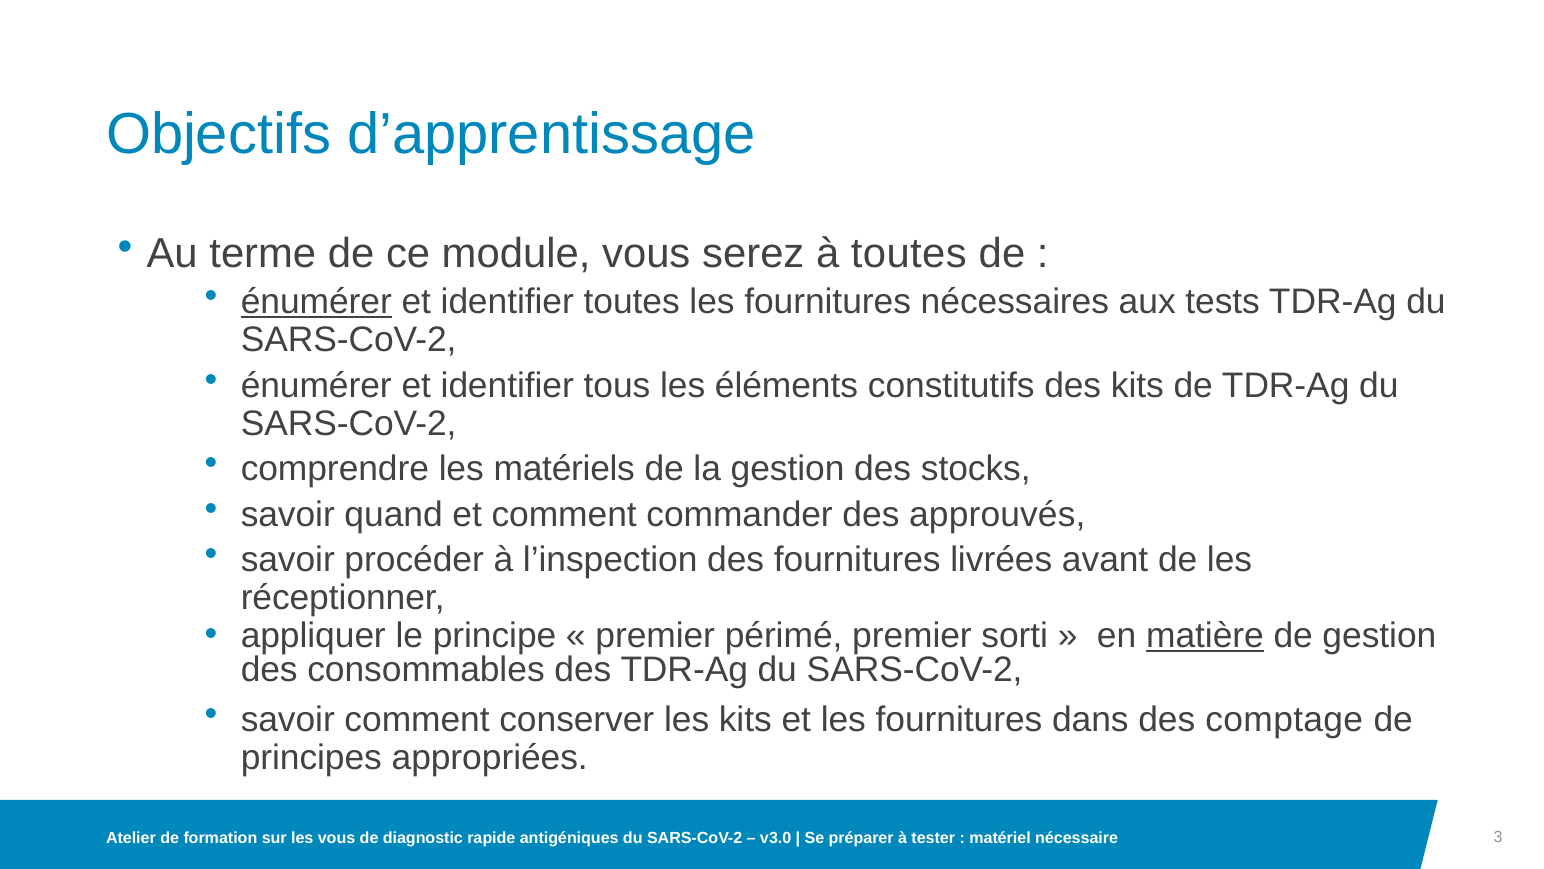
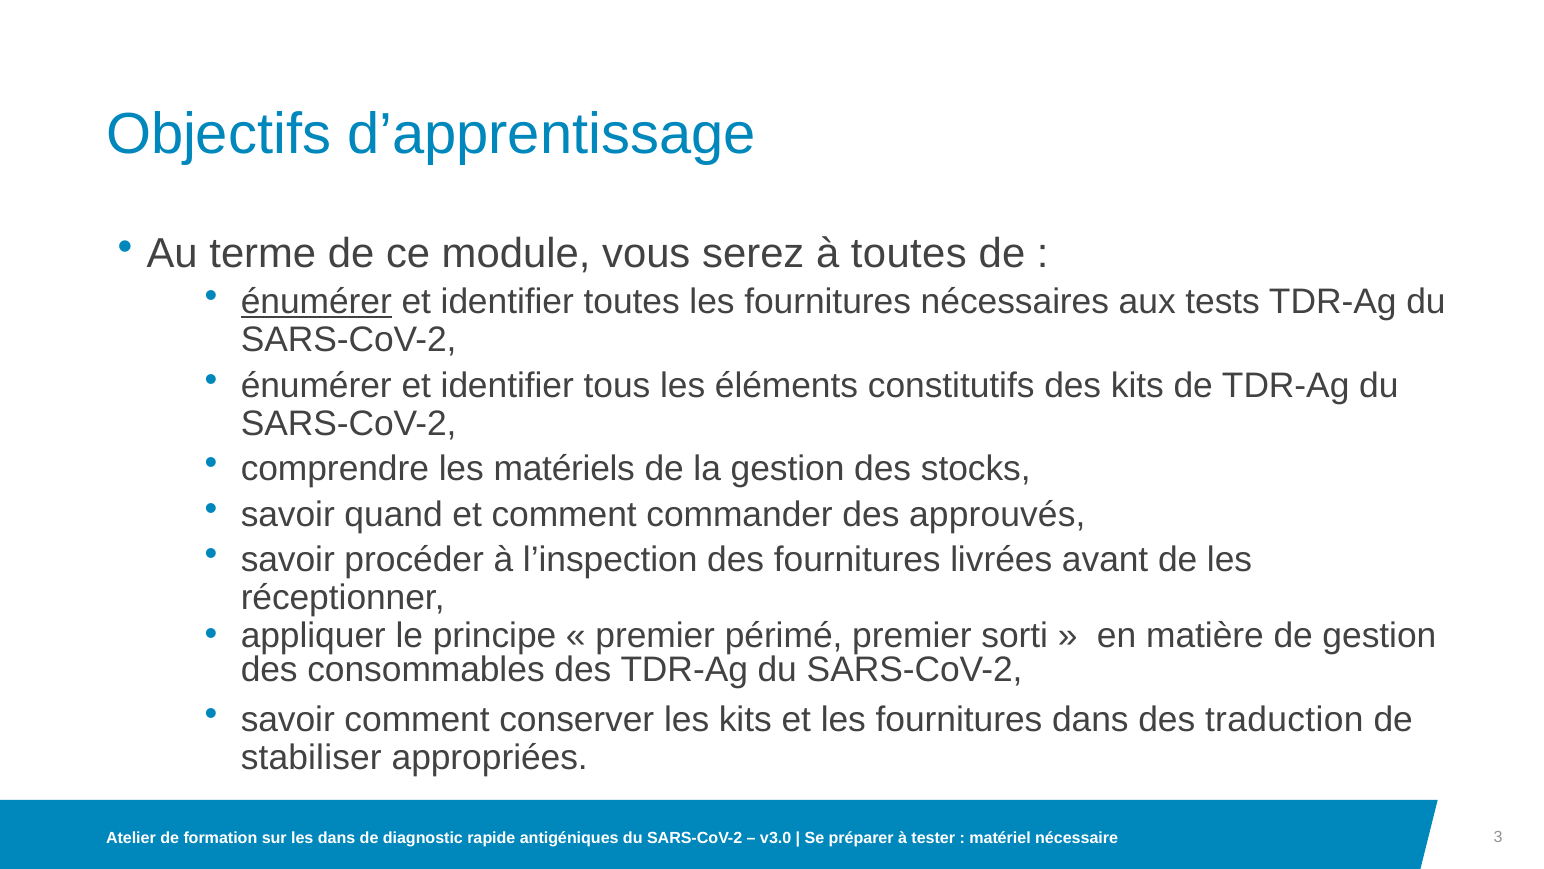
matière underline: present -> none (1205, 635)
comptage: comptage -> traduction (1284, 719)
principes: principes -> stabiliser (311, 758)
les vous: vous -> dans (337, 838)
